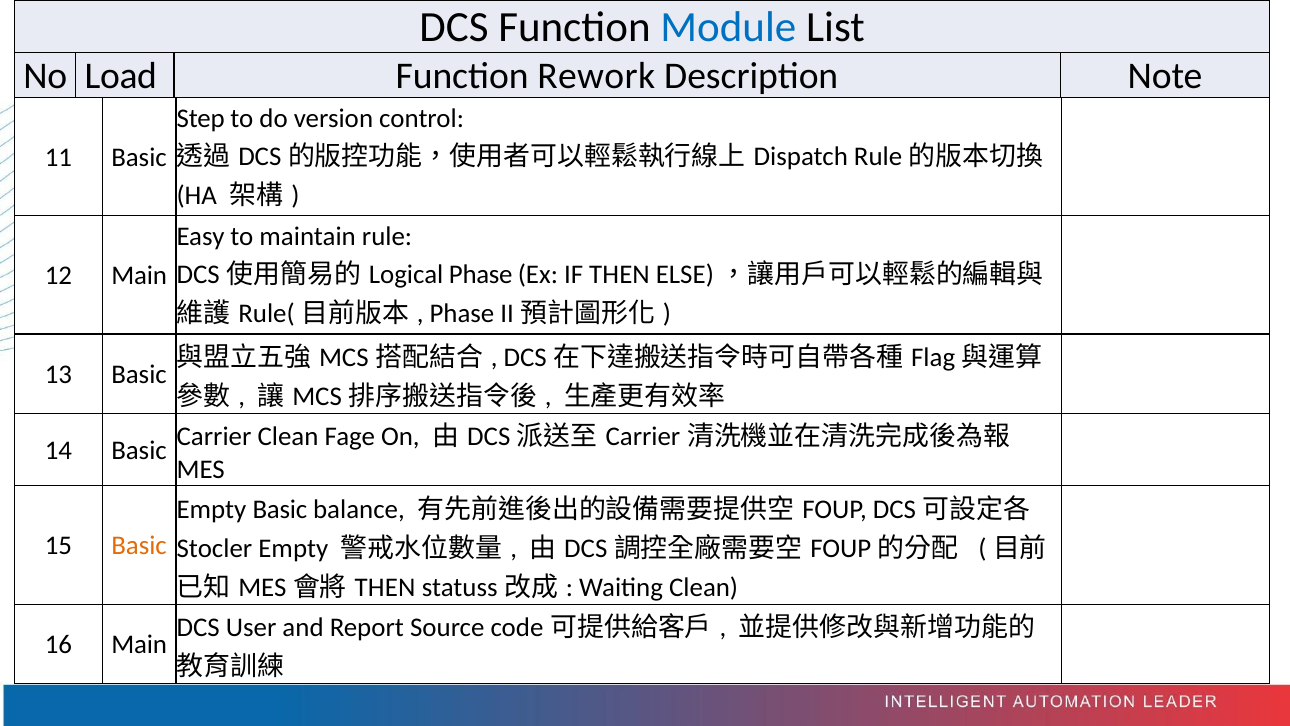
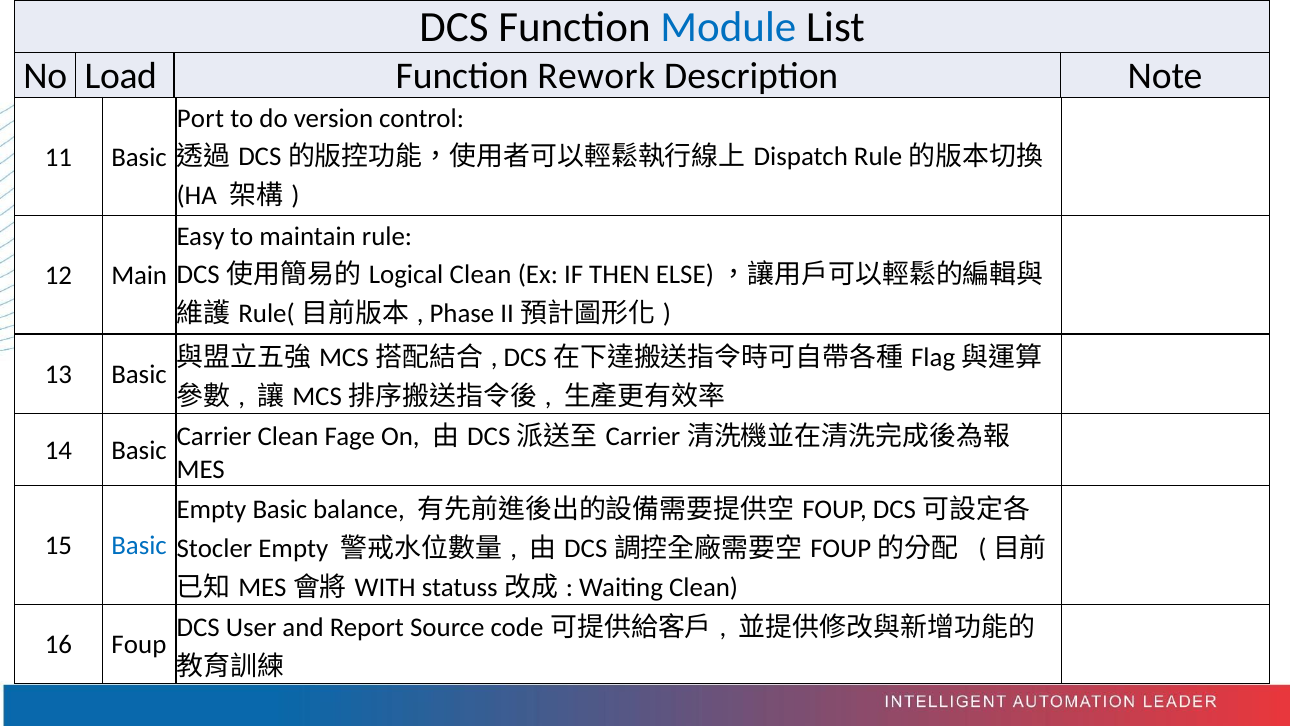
Step: Step -> Port (200, 118)
Phase: Phase -> Clean (480, 275)
Basic colour: orange -> blue (139, 545)
THEN: THEN -> WITH (385, 587)
16 Main: Main -> Foup (139, 644)
